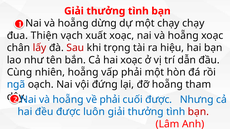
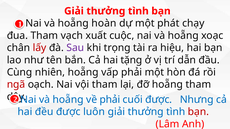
dừng: dừng -> hoàn (104, 23)
một chạy: chạy -> phát (168, 23)
đua Thiện: Thiện -> Tham (44, 36)
xuất xoạc: xoạc -> cuộc (122, 36)
Sau colour: red -> purple (75, 48)
hai xoạc: xoạc -> tặng (131, 60)
ngã colour: blue -> red (16, 85)
vội đứng: đứng -> tham (105, 85)
